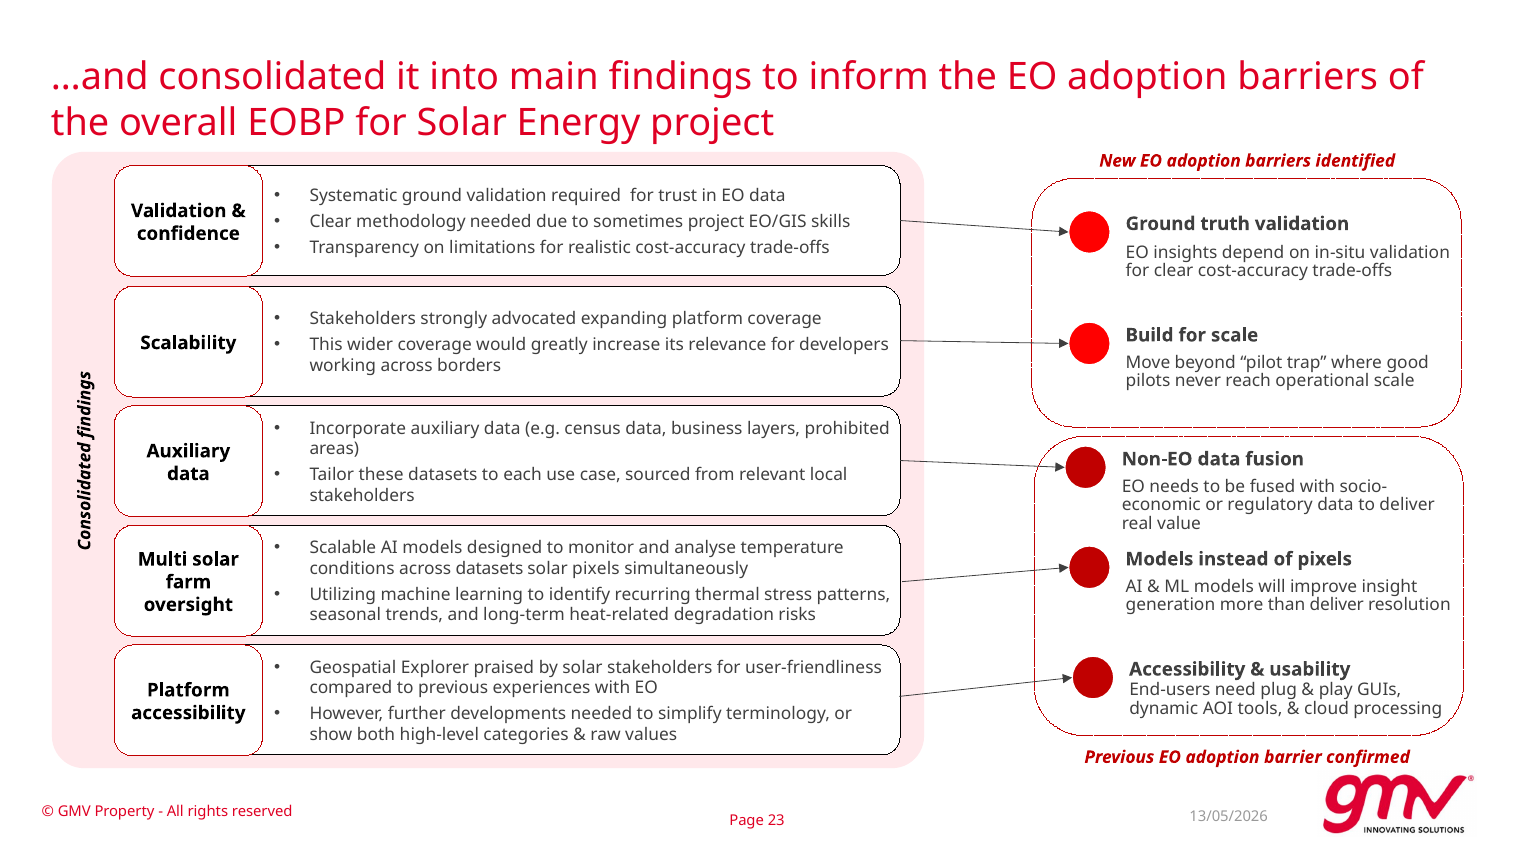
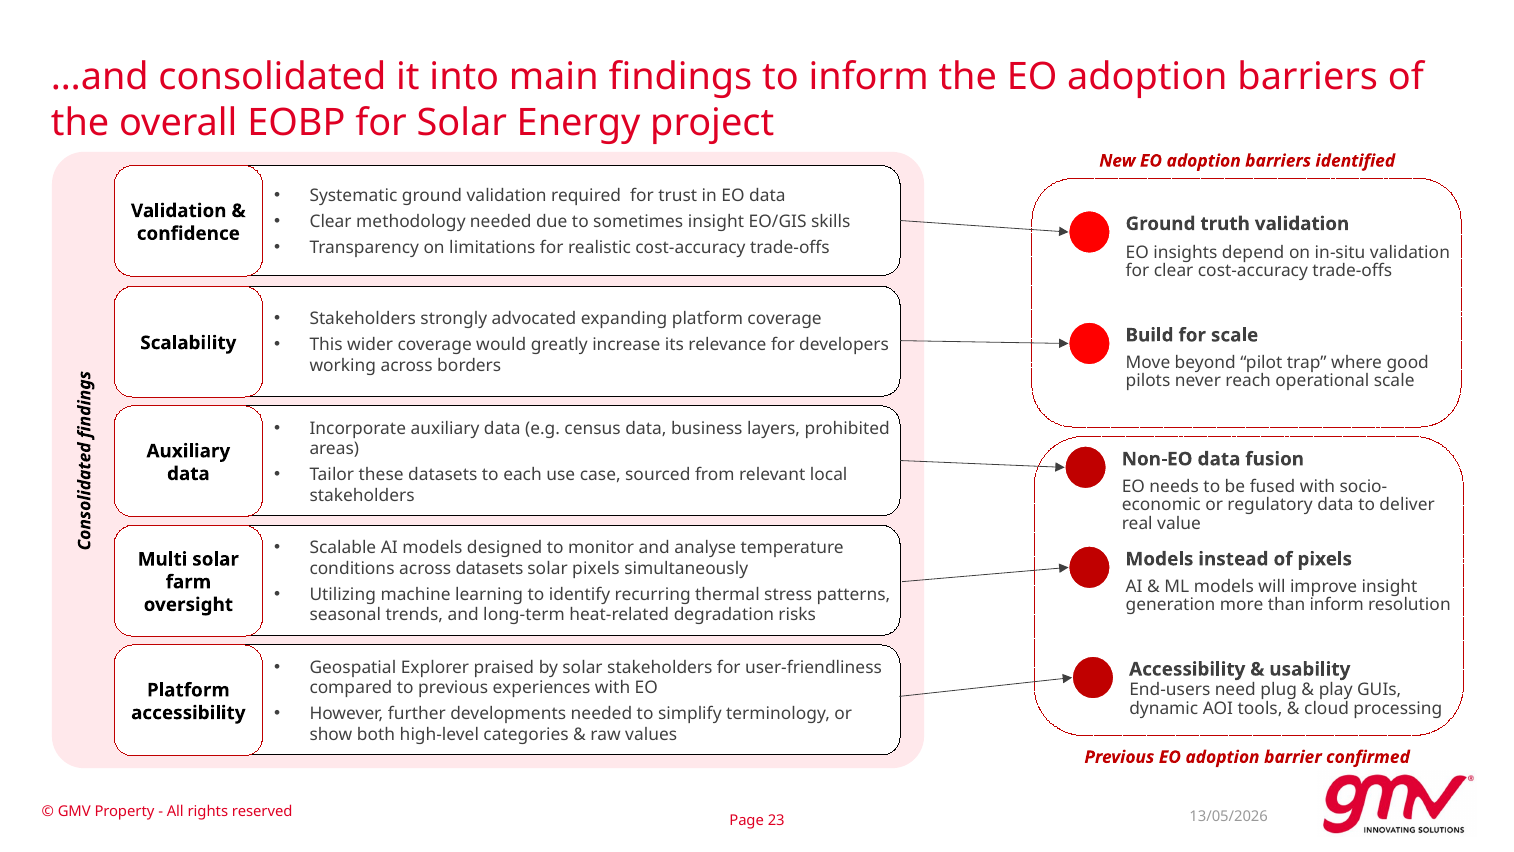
sometimes project: project -> insight (716, 222)
than deliver: deliver -> inform (1337, 605)
